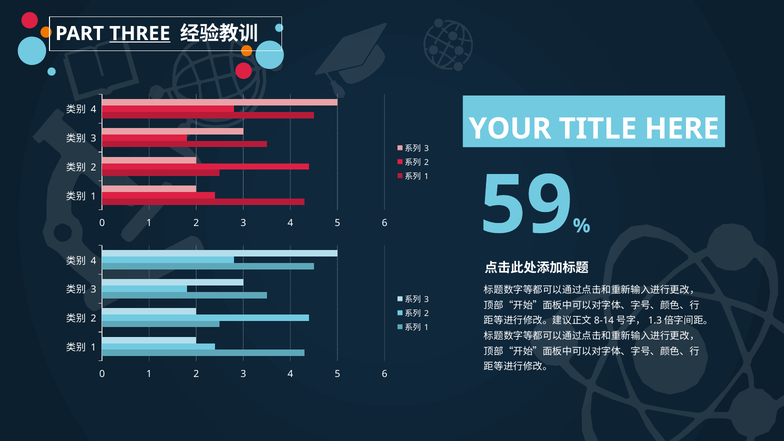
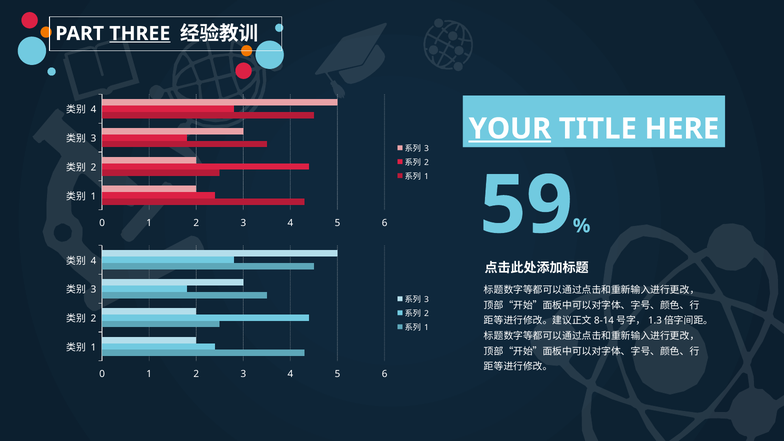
YOUR underline: none -> present (510, 129)
